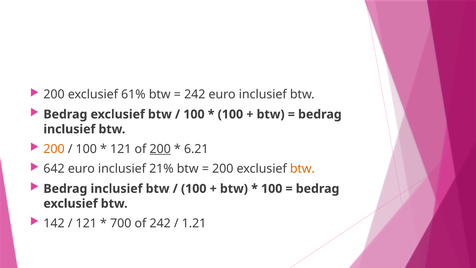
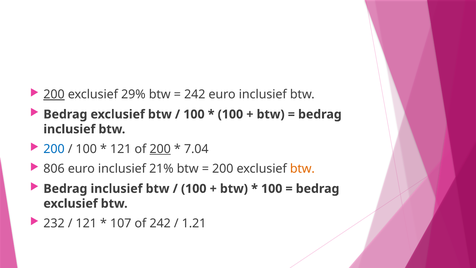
200 underline: none -> present (54, 94)
61%: 61% -> 29% (133, 94)
200 colour: orange -> blue (54, 149)
6.21: 6.21 -> 7.04 (196, 149)
642: 642 -> 806 (54, 169)
142: 142 -> 232 (54, 223)
700: 700 -> 107 (121, 223)
